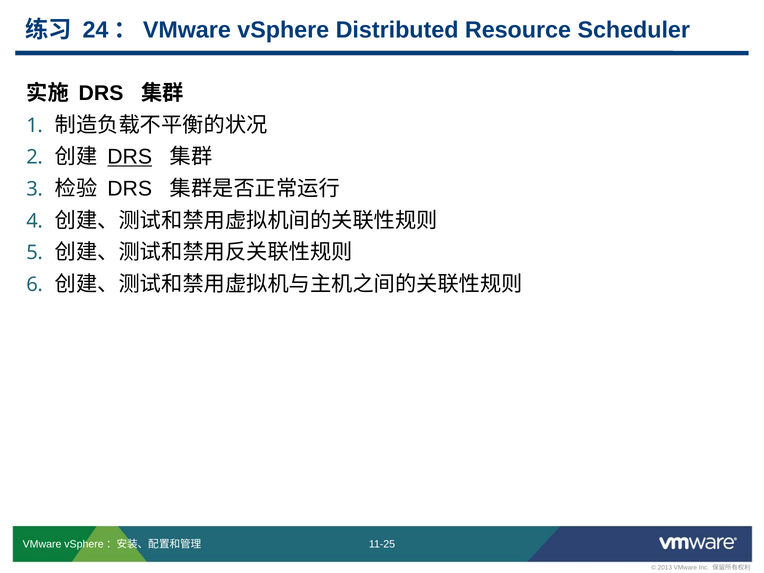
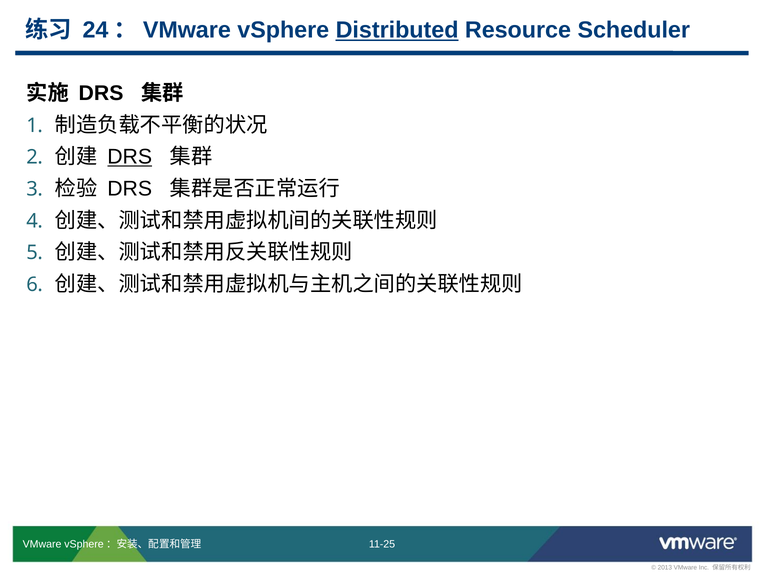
Distributed underline: none -> present (397, 30)
